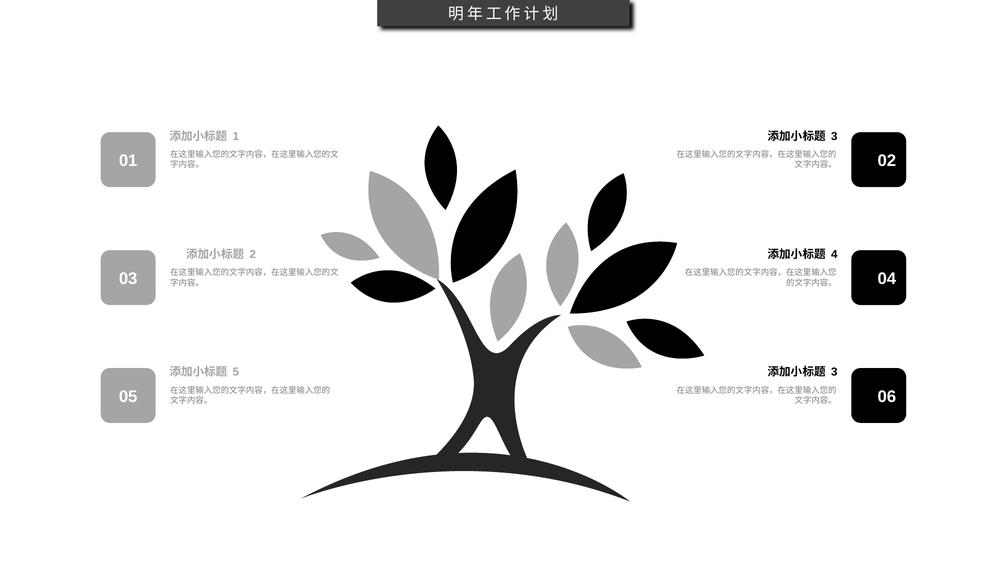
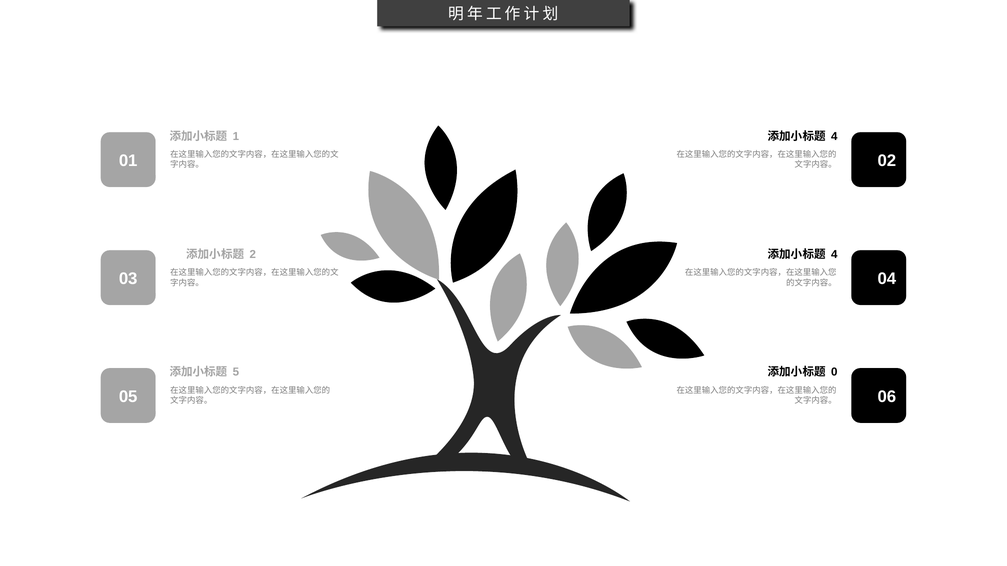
3: 3 -> 4 (834, 136)
3: 3 -> 0 (834, 372)
